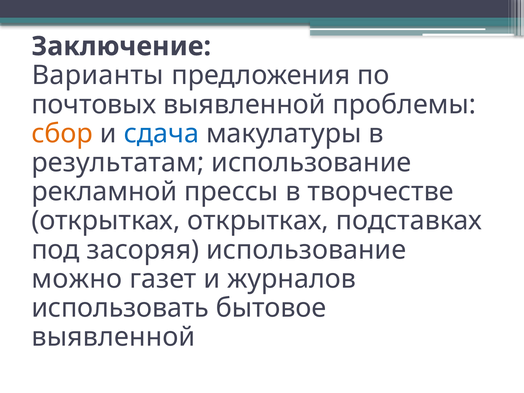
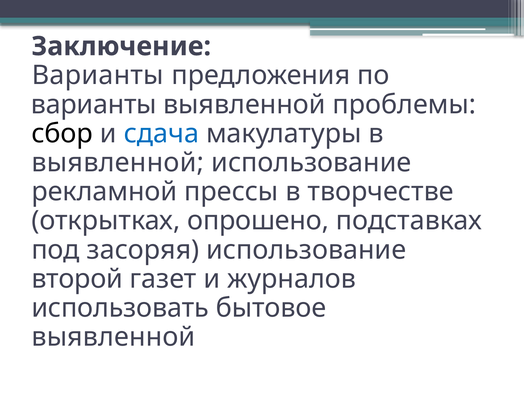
почтовых: почтовых -> варианты (94, 104)
сбор colour: orange -> black (62, 134)
результатам: результатам -> выявленной (118, 163)
открытках открытках: открытках -> опрошено (258, 221)
можно: можно -> второй (77, 279)
